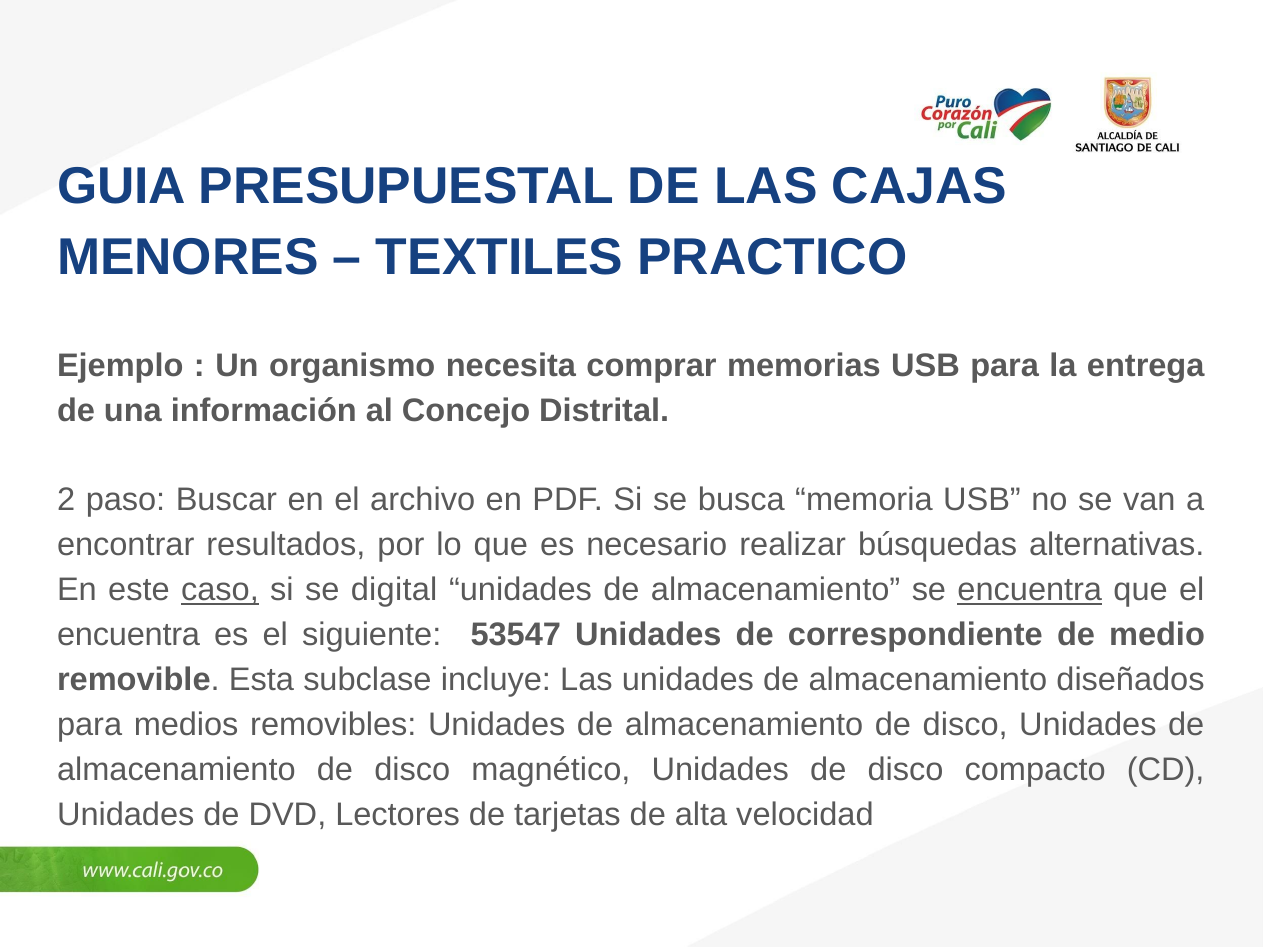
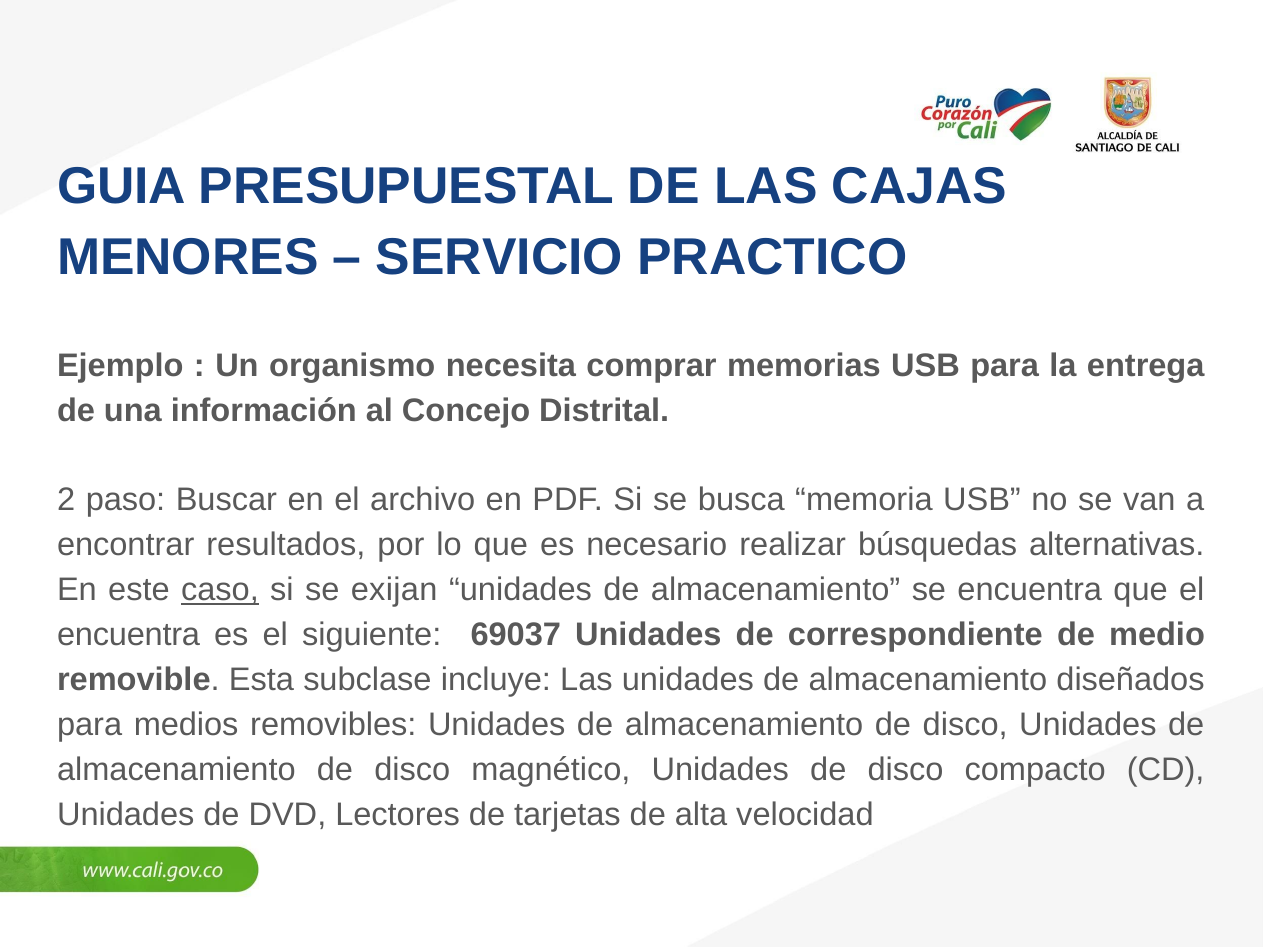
TEXTILES: TEXTILES -> SERVICIO (499, 258)
digital: digital -> exijan (394, 590)
encuentra underline: present -> none (1030, 590)
53547: 53547 -> 69037 (516, 635)
